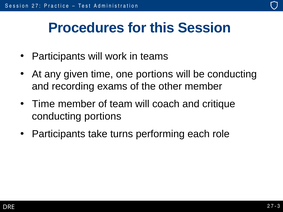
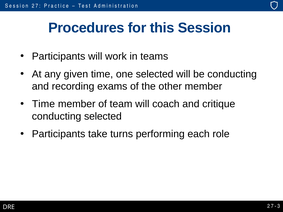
one portions: portions -> selected (155, 74)
conducting portions: portions -> selected (103, 116)
